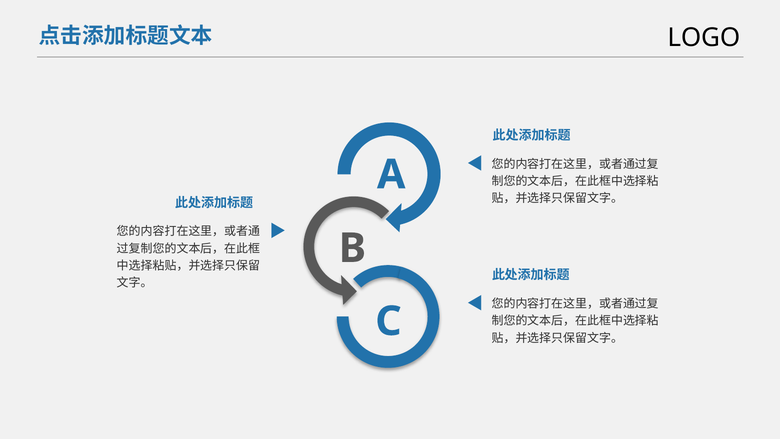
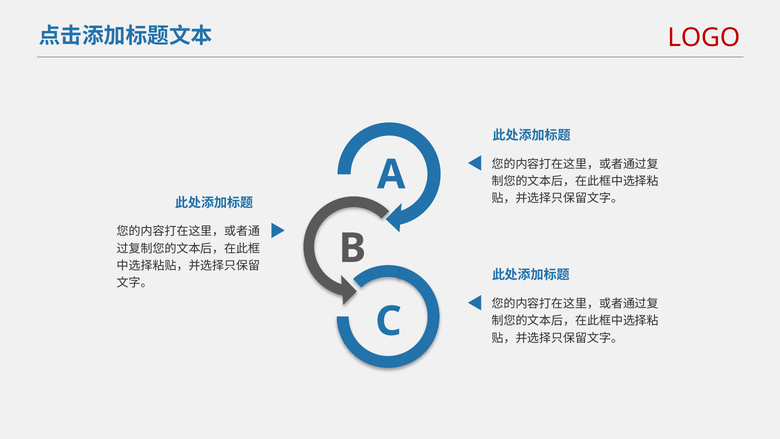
LOGO colour: black -> red (704, 38)
